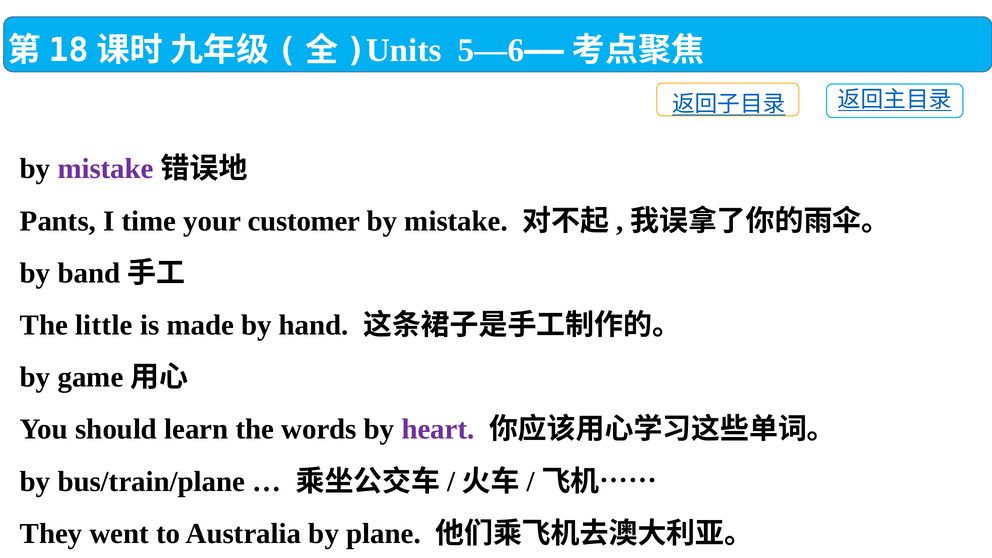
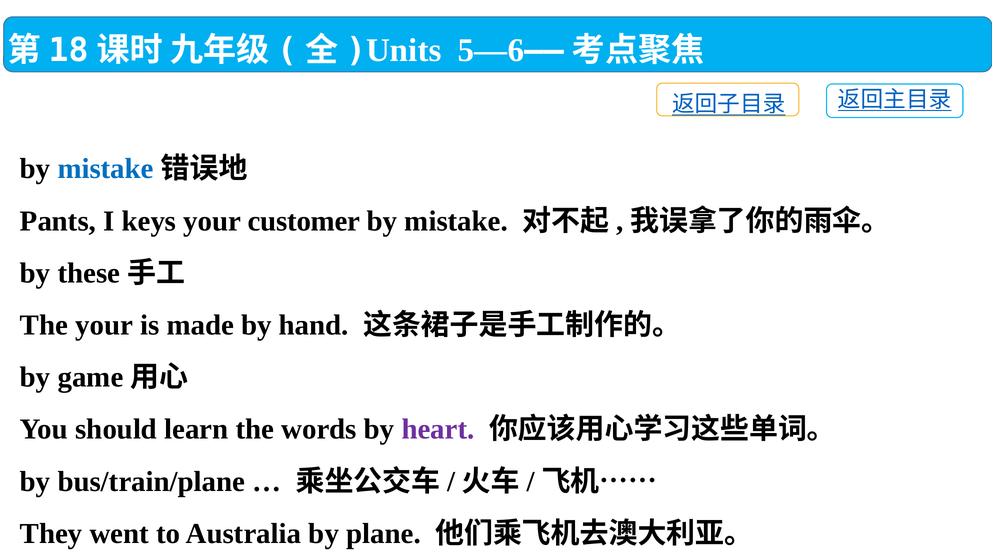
mistake colour: purple -> blue (106, 169)
time: time -> keys (149, 221)
band: band -> these (89, 273)
The little: little -> your (104, 325)
